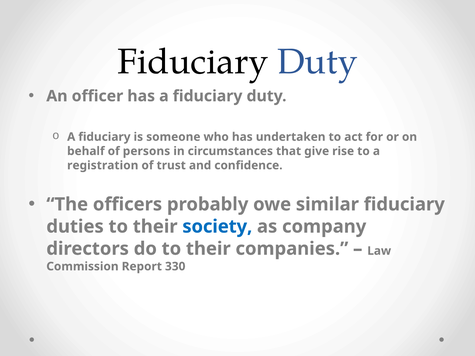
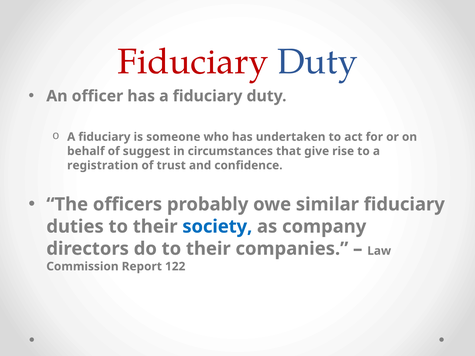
Fiduciary colour: black -> red (193, 62)
persons: persons -> suggest (146, 151)
330: 330 -> 122 (175, 267)
